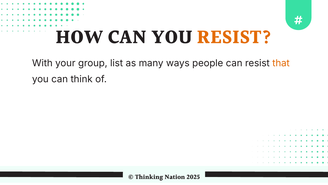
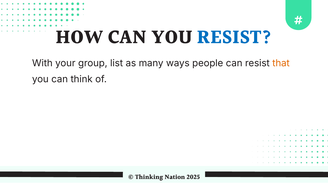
RESIST colour: orange -> blue (235, 38)
